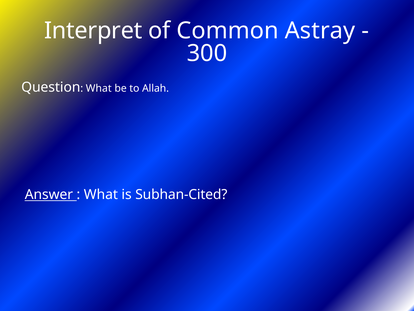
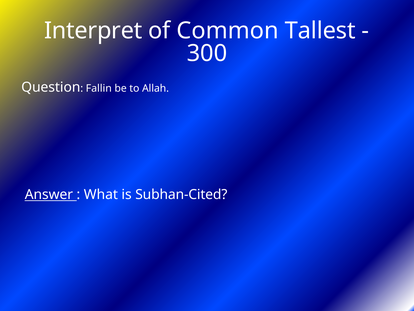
Astray: Astray -> Tallest (320, 31)
What: What -> Fallin (99, 88)
